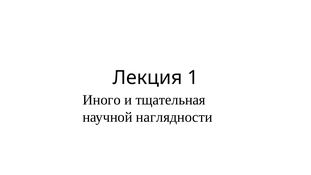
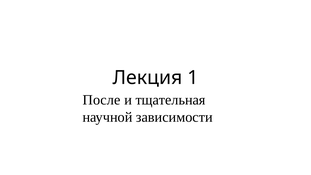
Иного: Иного -> После (102, 100)
наглядности: наглядности -> зависимости (174, 117)
